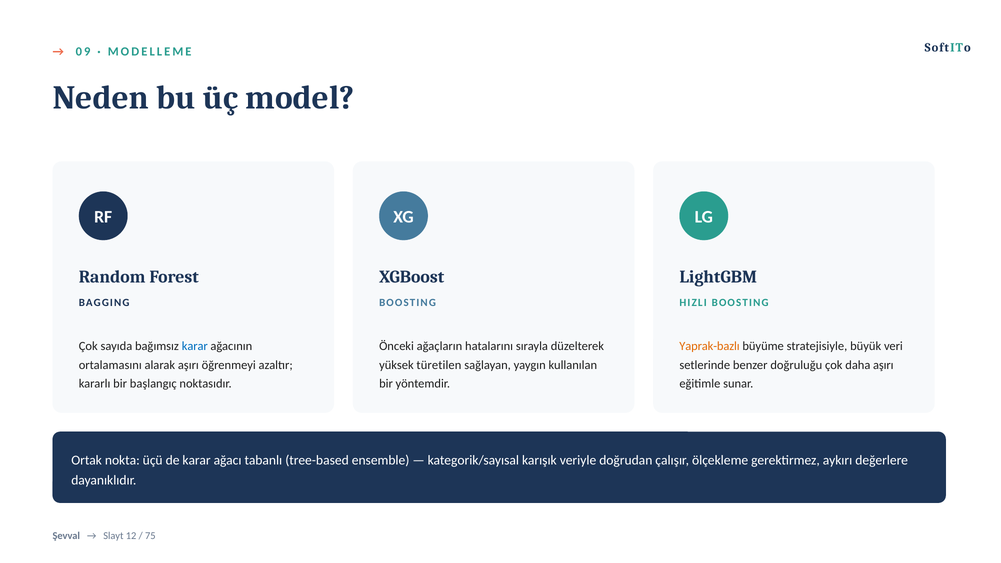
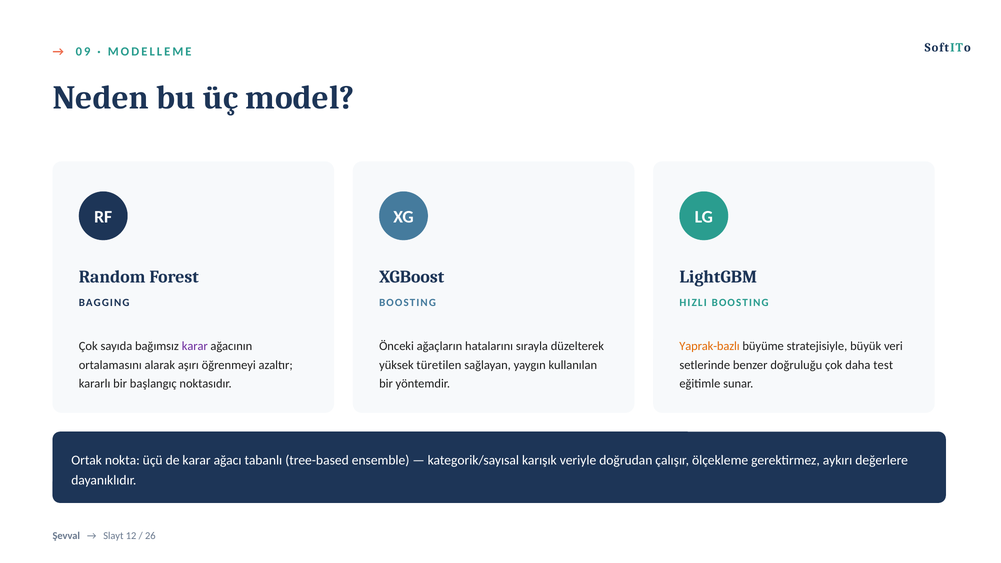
karar colour: blue -> purple (195, 346)
daha aşırı: aşırı -> test (883, 365)
75: 75 -> 26 (150, 536)
